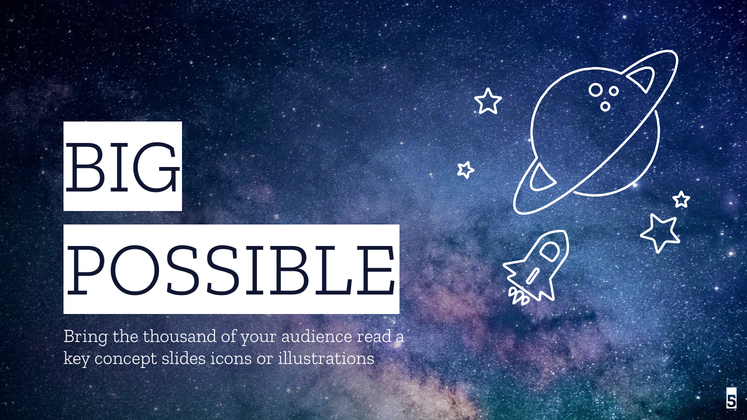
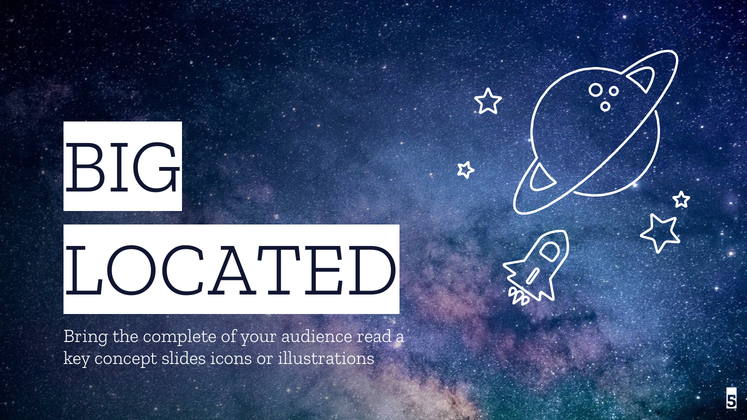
POSSIBLE: POSSIBLE -> LOCATED (231, 270)
thousand: thousand -> complete (180, 336)
